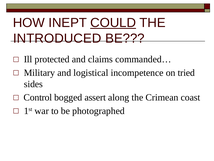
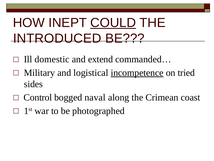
protected: protected -> domestic (52, 59)
claims: claims -> extend (100, 59)
incompetence underline: none -> present (137, 72)
assert: assert -> naval (95, 97)
